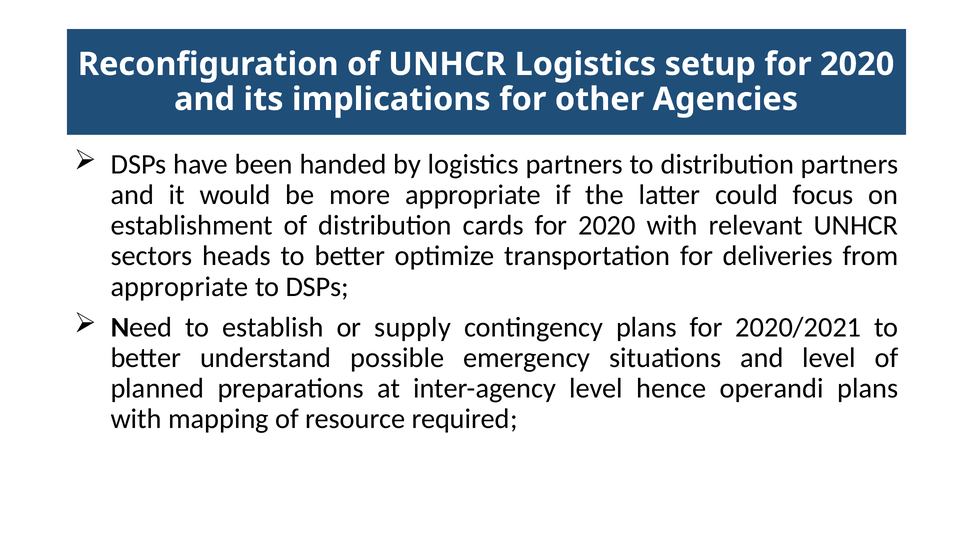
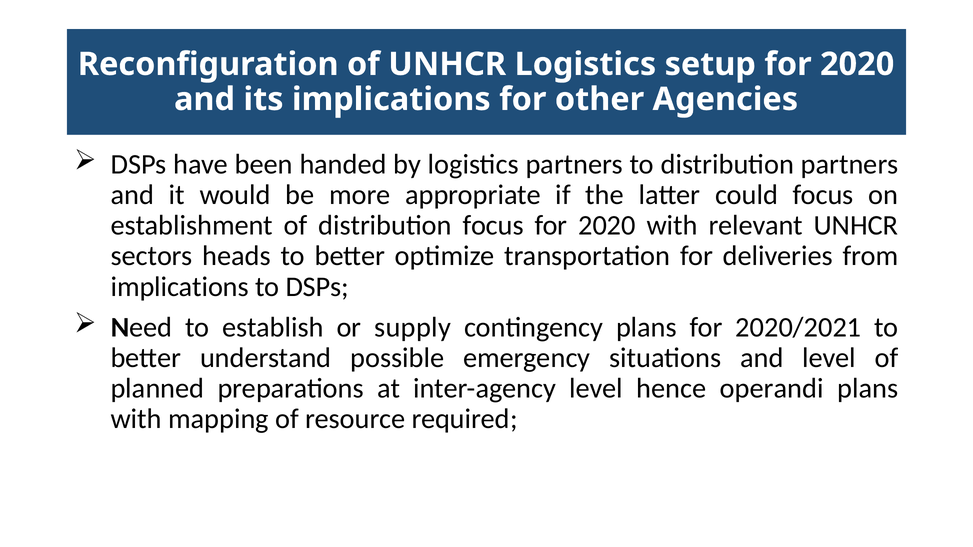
distribution cards: cards -> focus (493, 226)
appropriate: appropriate -> implications (180, 287)
